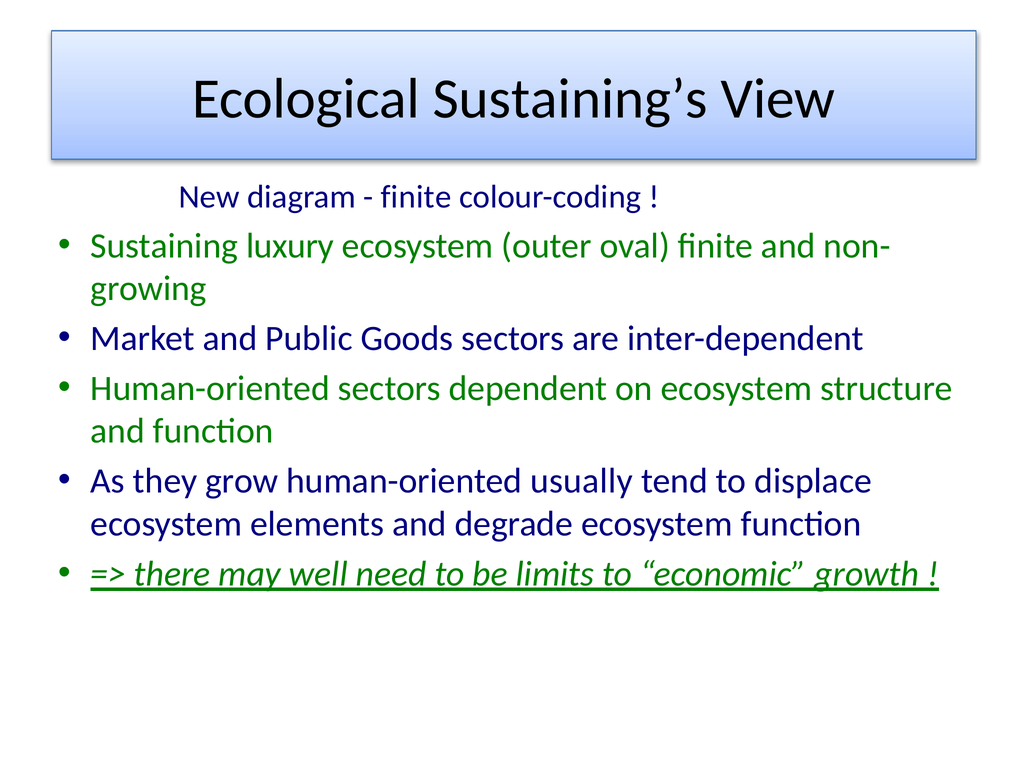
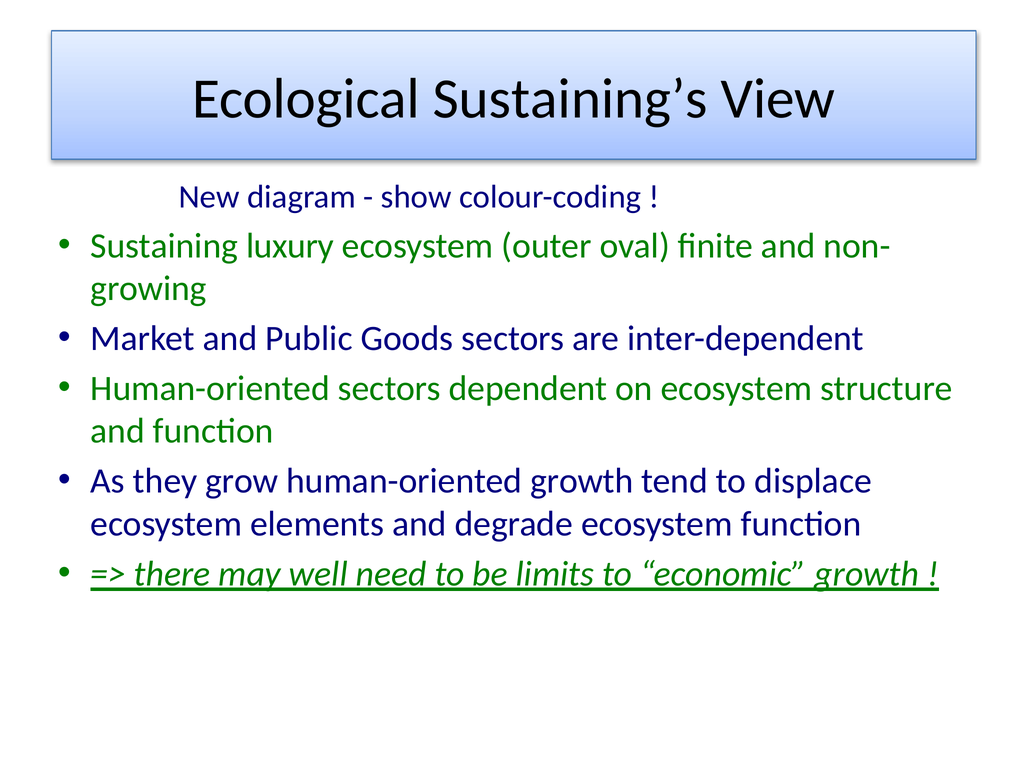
finite: finite -> show (416, 197)
human-oriented usually: usually -> growth (582, 481)
